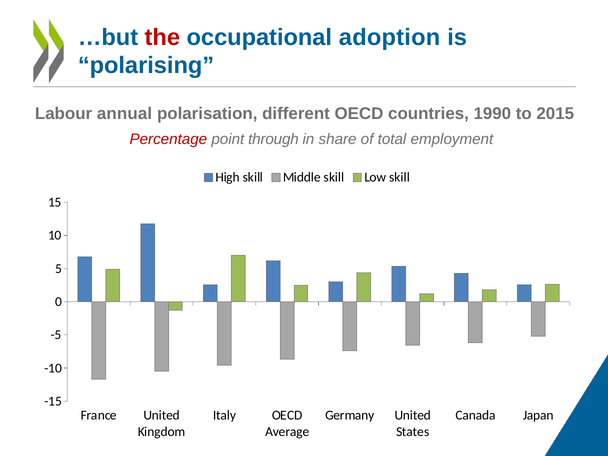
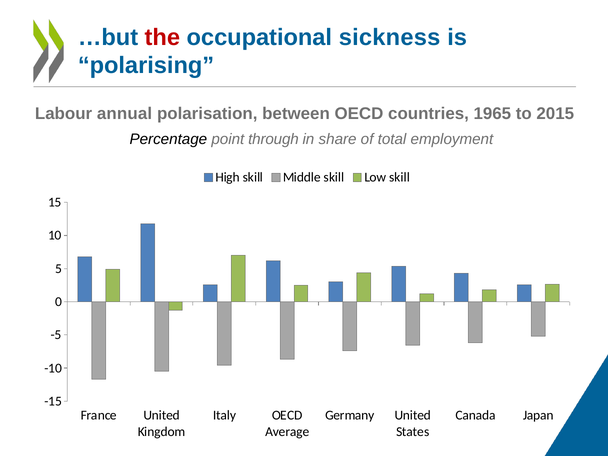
adoption: adoption -> sickness (390, 37)
different: different -> between (296, 114)
1990: 1990 -> 1965 (492, 114)
Percentage colour: red -> black (168, 139)
